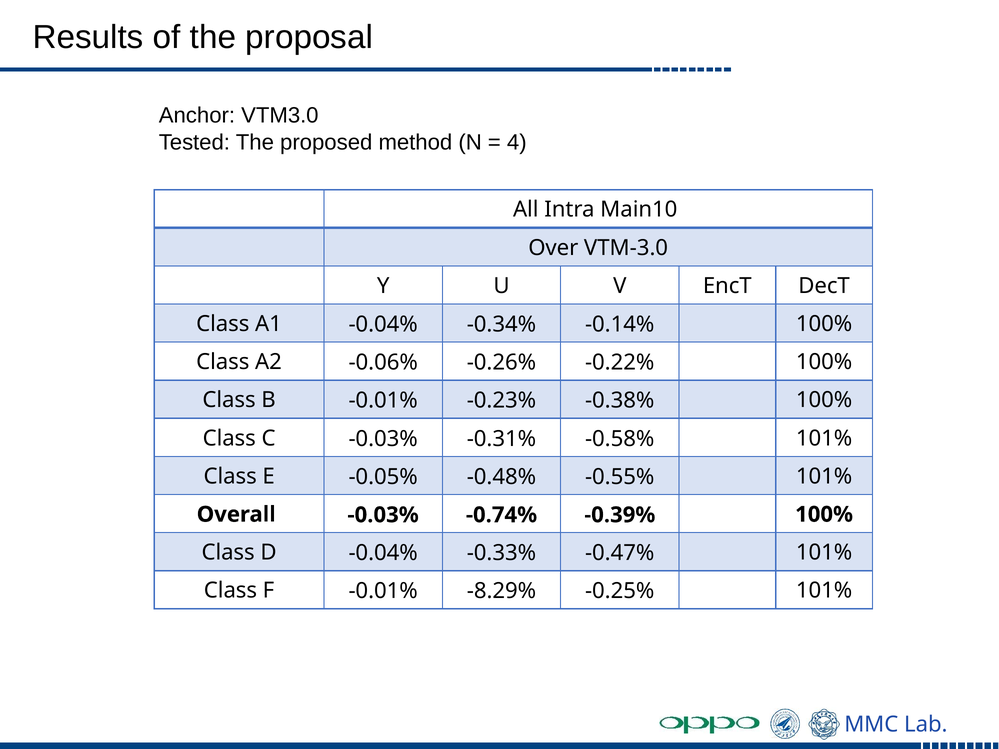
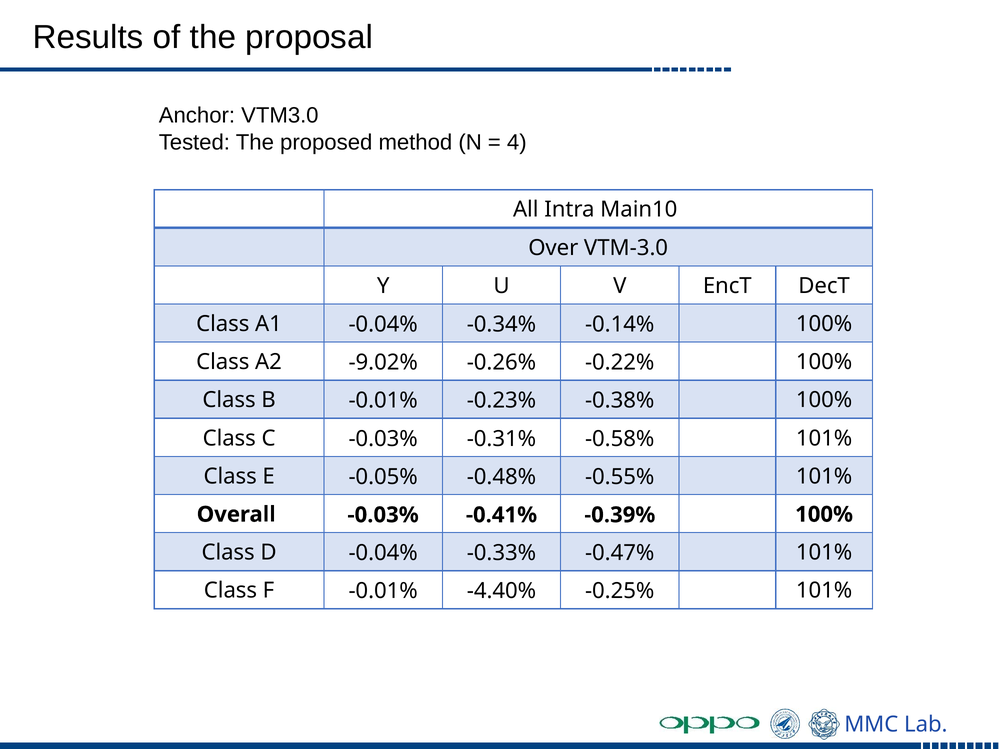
-0.06%: -0.06% -> -9.02% (383, 363)
-0.74%: -0.74% -> -0.41% (502, 515)
-8.29%: -8.29% -> -4.40% (501, 591)
